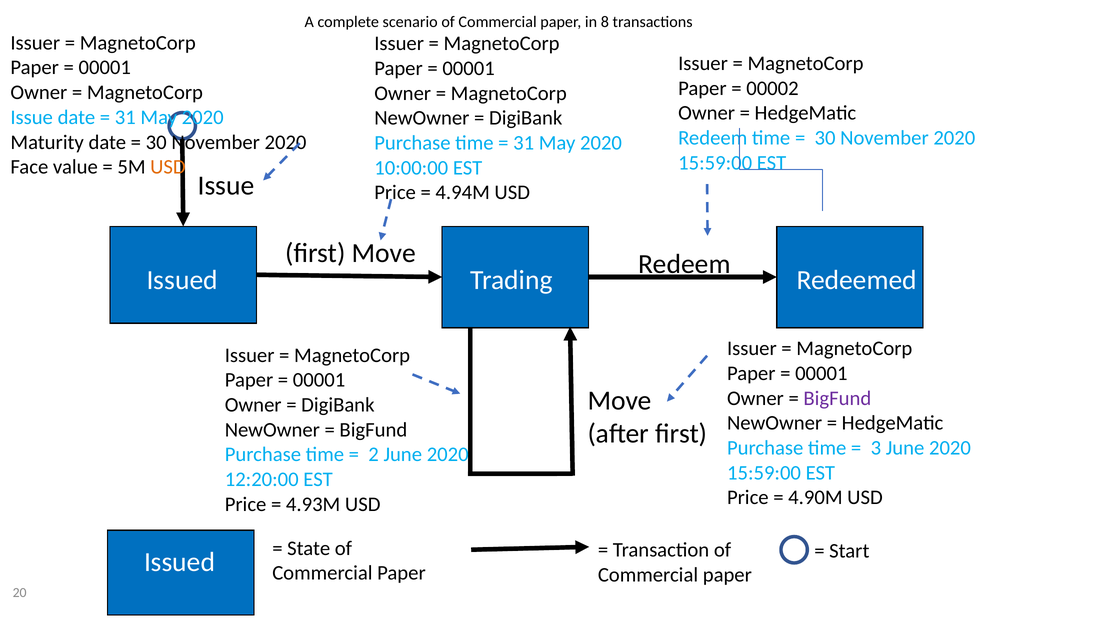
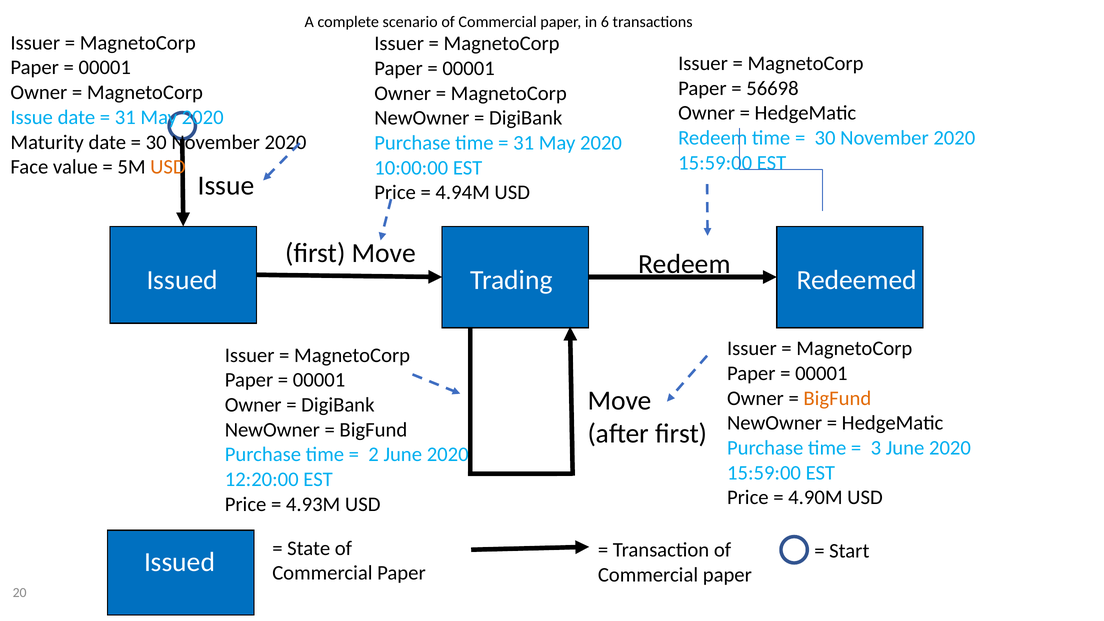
8: 8 -> 6 (605, 22)
00002: 00002 -> 56698 (772, 88)
BigFund colour: purple -> orange (837, 398)
